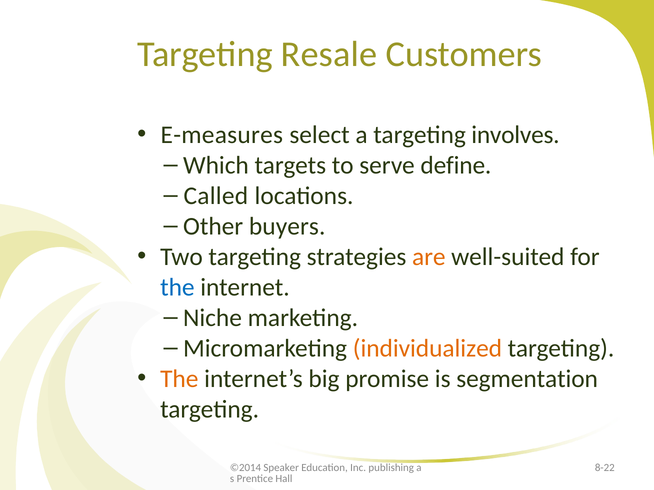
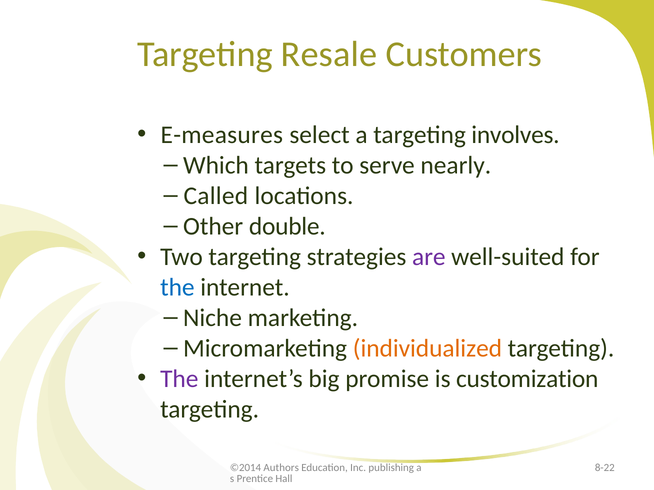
define: define -> nearly (456, 165)
buyers: buyers -> double (287, 226)
are colour: orange -> purple (429, 257)
The colour: orange -> purple (179, 379)
segmentation: segmentation -> customization (527, 379)
Speaker: Speaker -> Authors (281, 468)
